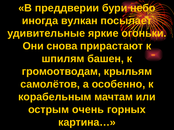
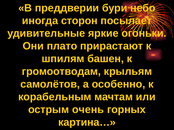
вулкан: вулкан -> сторон (79, 21)
снова: снова -> плато (62, 46)
